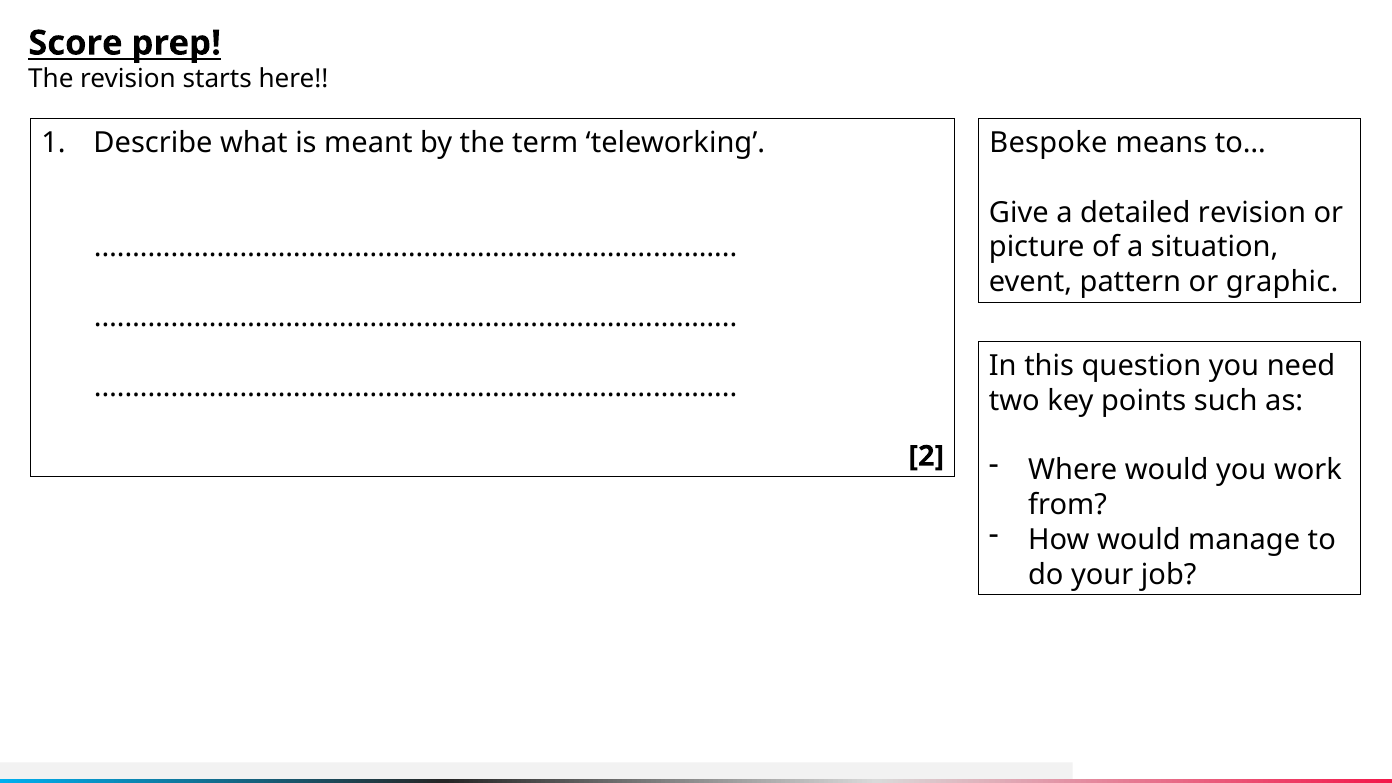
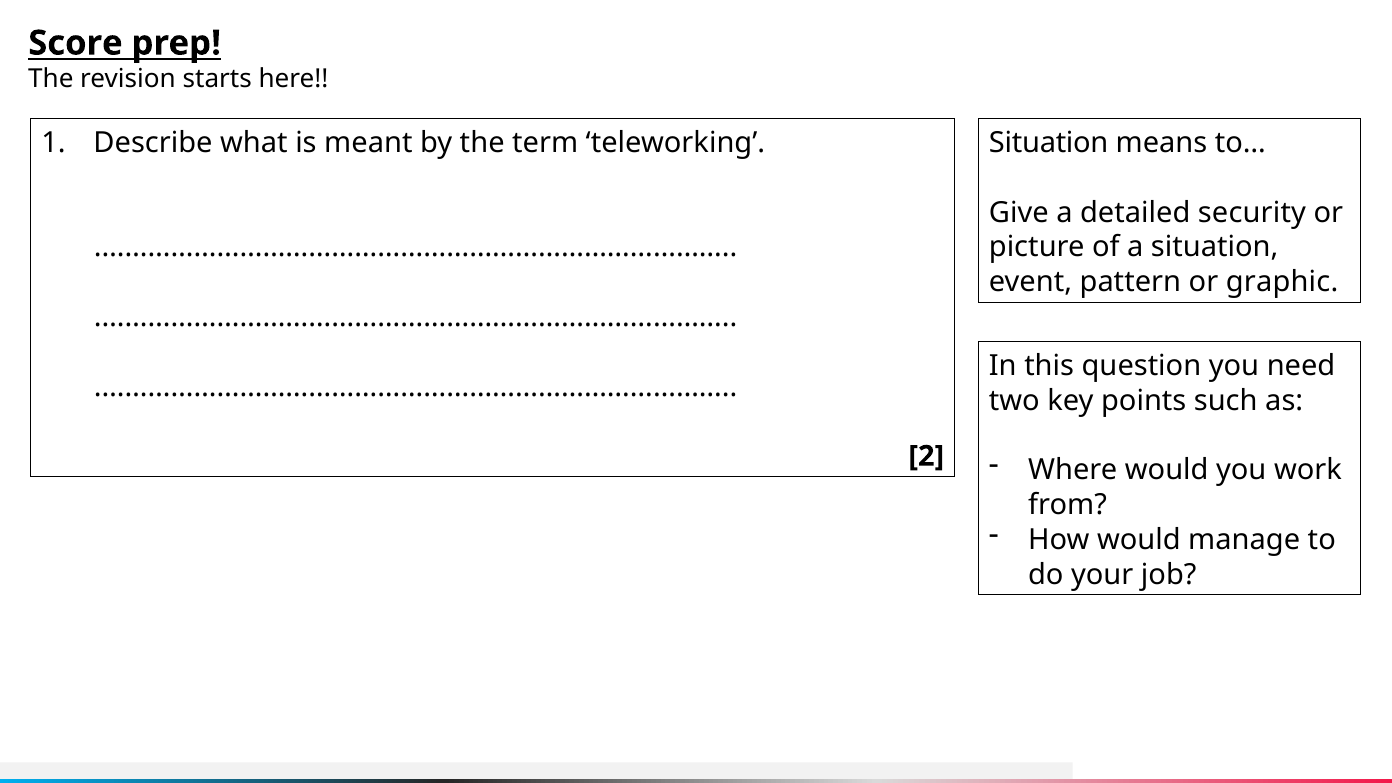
Bespoke: Bespoke -> Situation (1049, 143)
detailed revision: revision -> security (1252, 212)
